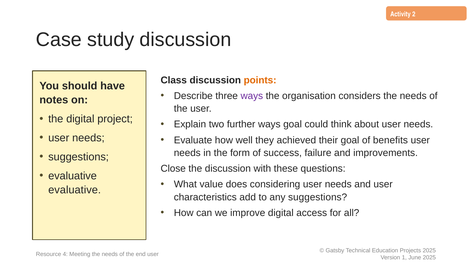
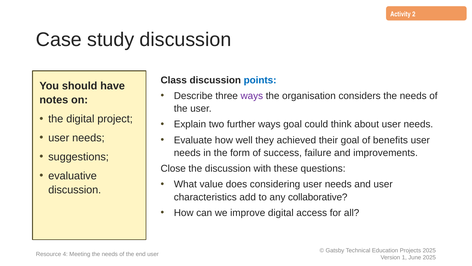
points colour: orange -> blue (260, 80)
evaluative: evaluative -> discussion (75, 190)
any suggestions: suggestions -> collaborative (318, 197)
